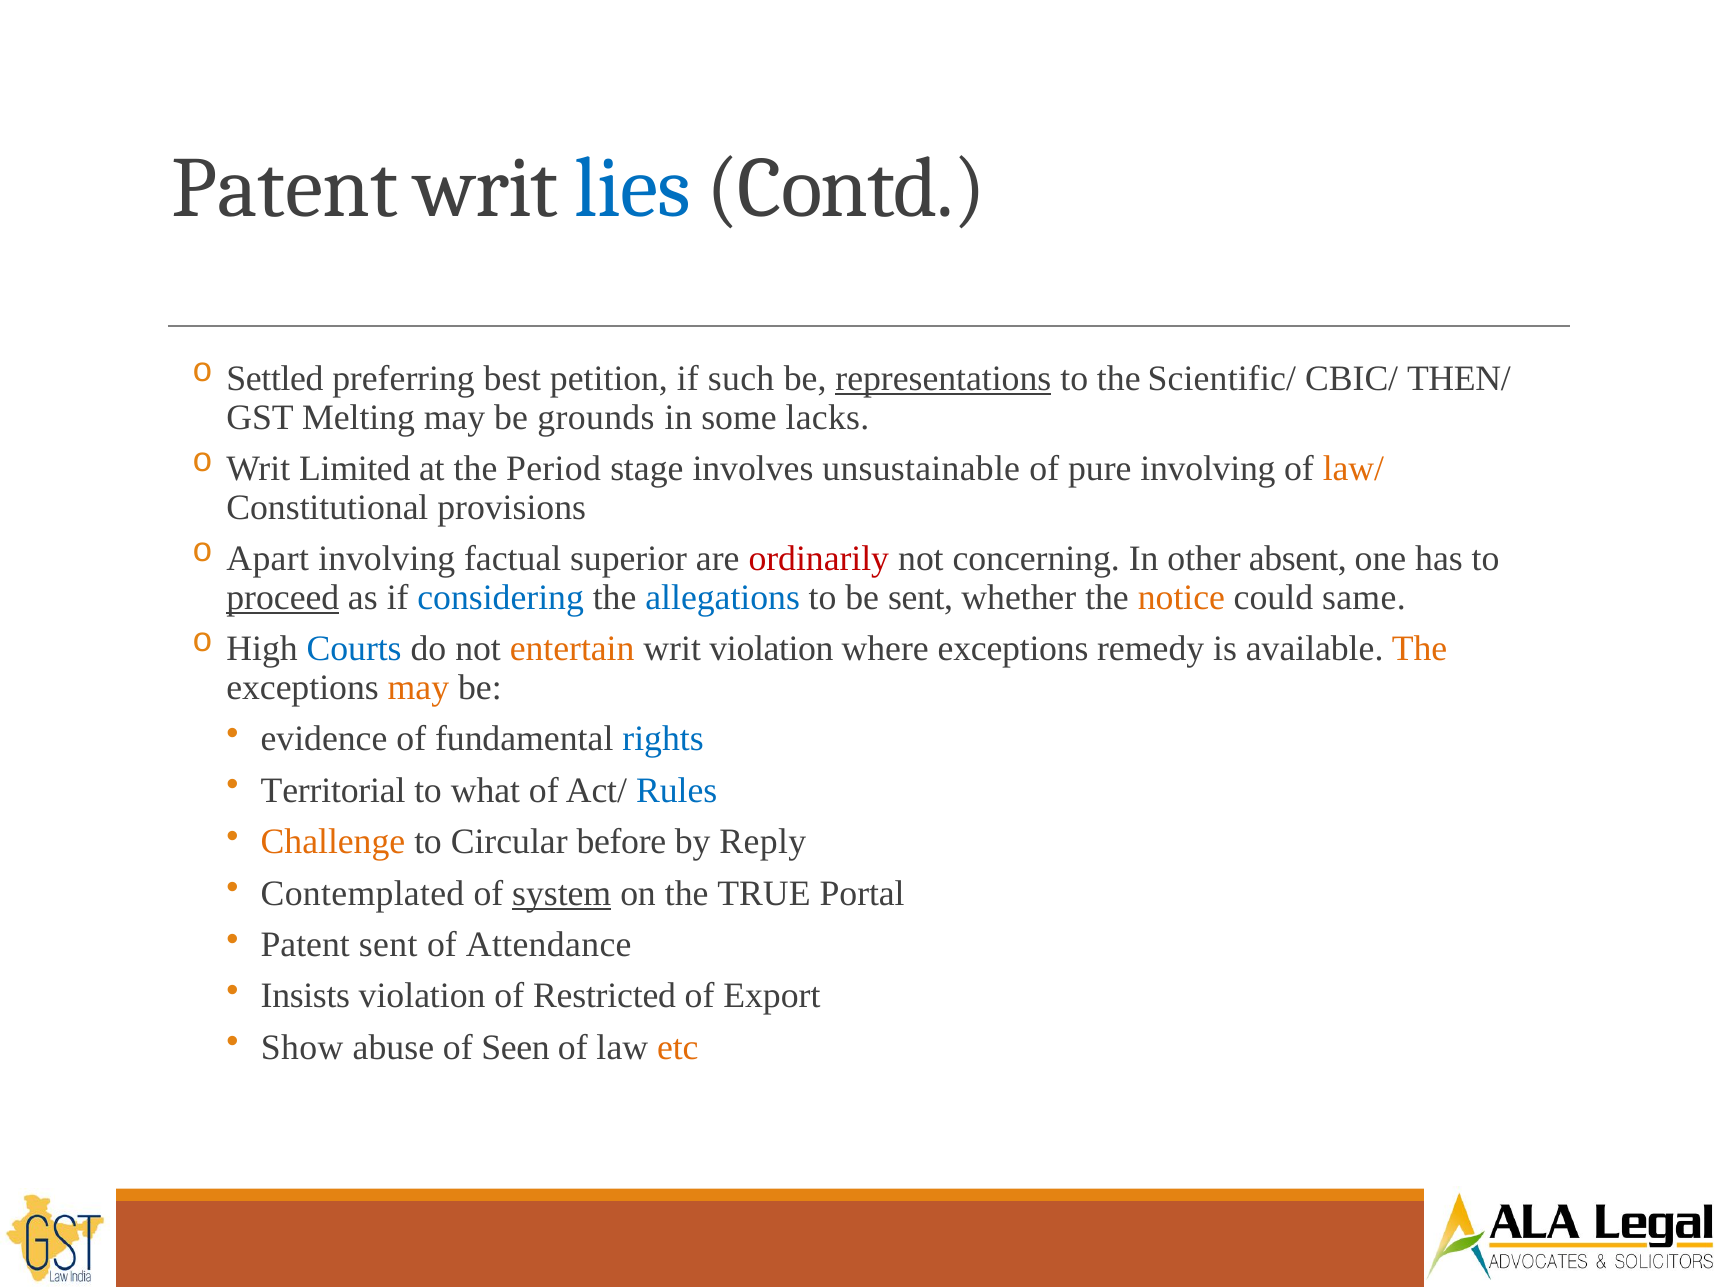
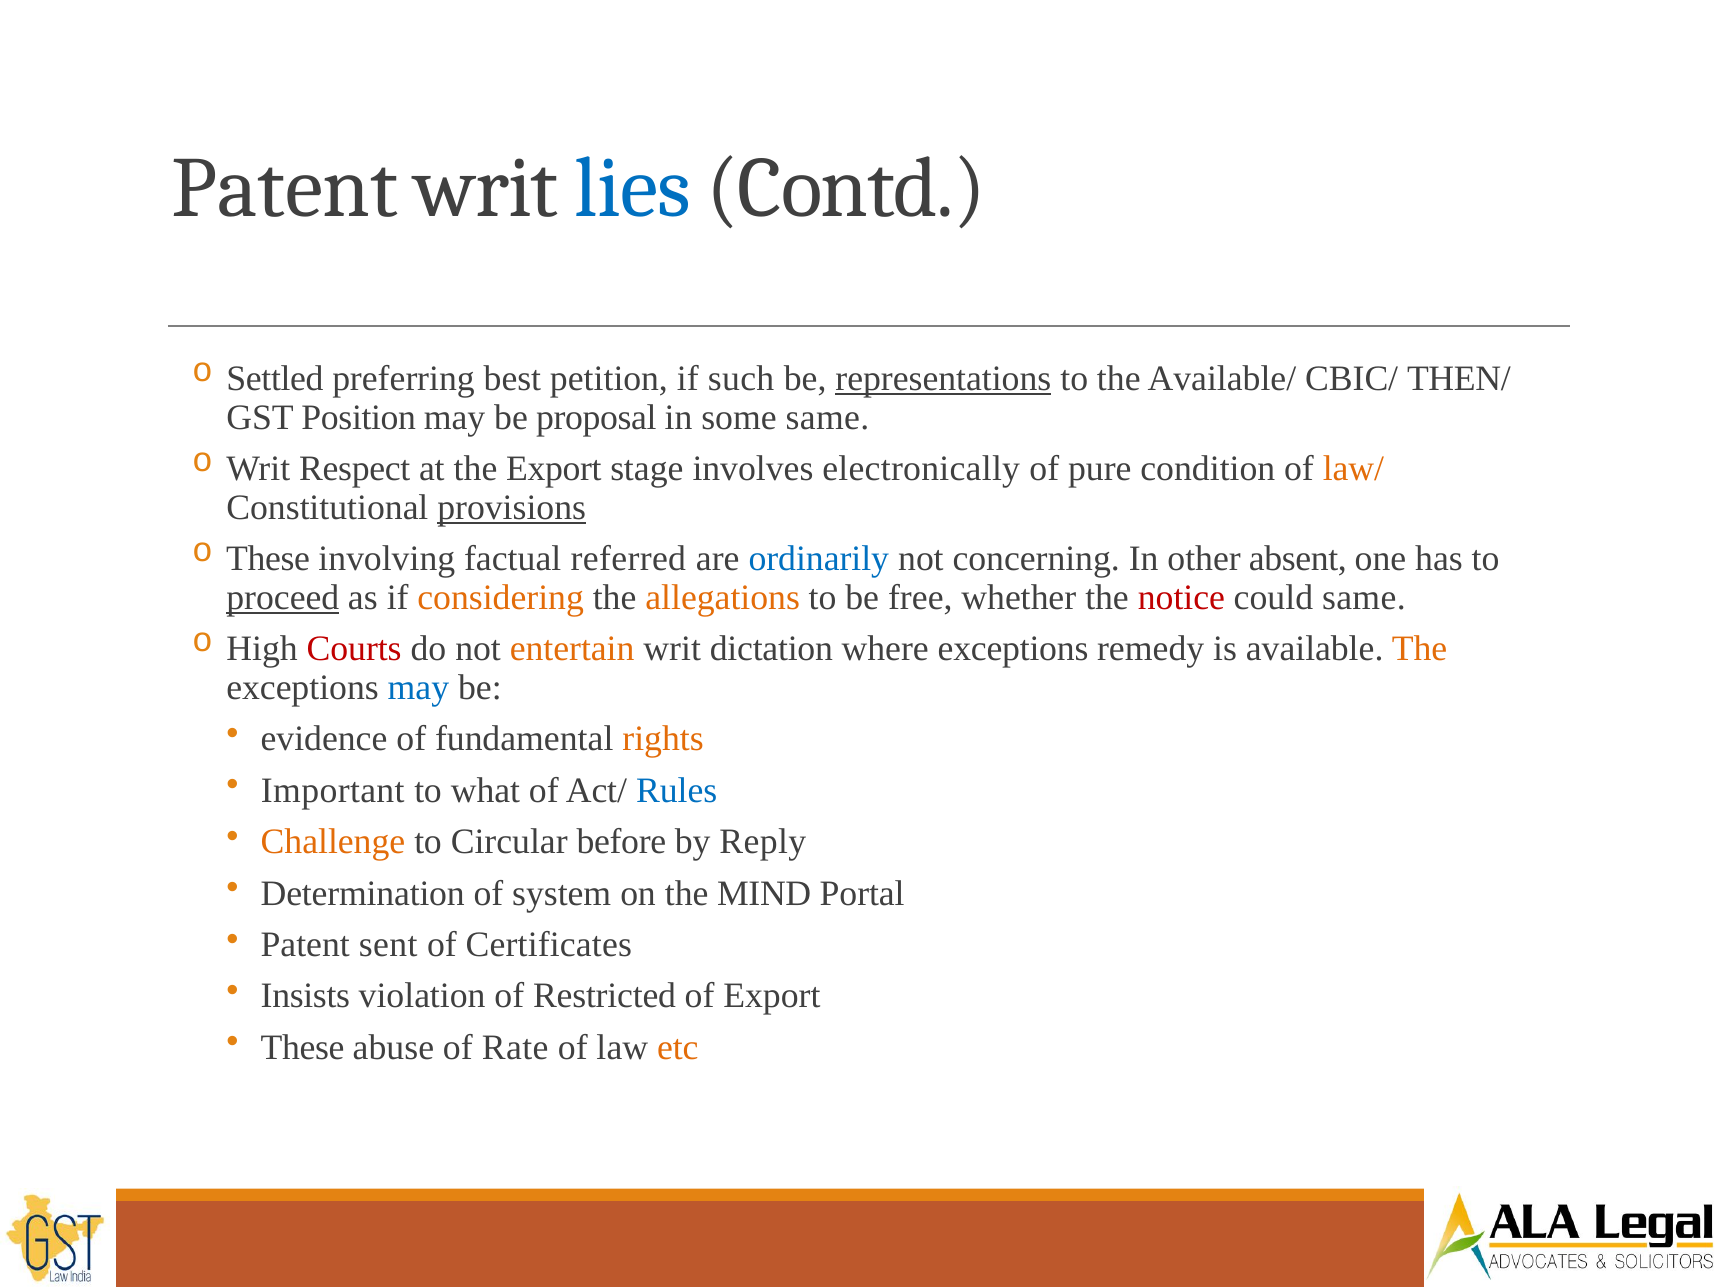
Scientific/: Scientific/ -> Available/ (1222, 379)
Melting: Melting -> Position (359, 417)
grounds: grounds -> proposal (596, 417)
some lacks: lacks -> same (827, 417)
Limited: Limited -> Respect (355, 469)
the Period: Period -> Export (554, 469)
unsustainable: unsustainable -> electronically (921, 469)
pure involving: involving -> condition (1208, 469)
provisions underline: none -> present (512, 507)
Apart: Apart -> These (268, 559)
superior: superior -> referred (628, 559)
ordinarily colour: red -> blue (819, 559)
considering colour: blue -> orange (501, 597)
allegations colour: blue -> orange (723, 597)
be sent: sent -> free (920, 597)
notice colour: orange -> red (1181, 597)
Courts colour: blue -> red (354, 649)
writ violation: violation -> dictation (771, 649)
may colour: orange -> blue (418, 687)
rights colour: blue -> orange (663, 739)
Territorial: Territorial -> Important (333, 790)
Contemplated: Contemplated -> Determination (363, 893)
system underline: present -> none (562, 893)
TRUE: TRUE -> MIND (764, 893)
Attendance: Attendance -> Certificates (549, 944)
Show: Show -> These (303, 1047)
Seen: Seen -> Rate (515, 1047)
